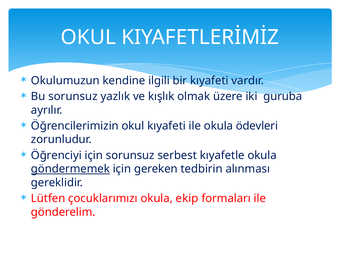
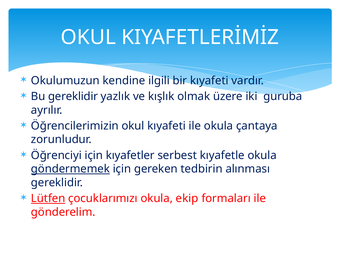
Bu sorunsuz: sorunsuz -> gereklidir (73, 96)
ödevleri: ödevleri -> çantaya (257, 126)
için sorunsuz: sorunsuz -> kıyafetler (130, 155)
Lütfen underline: none -> present (48, 198)
